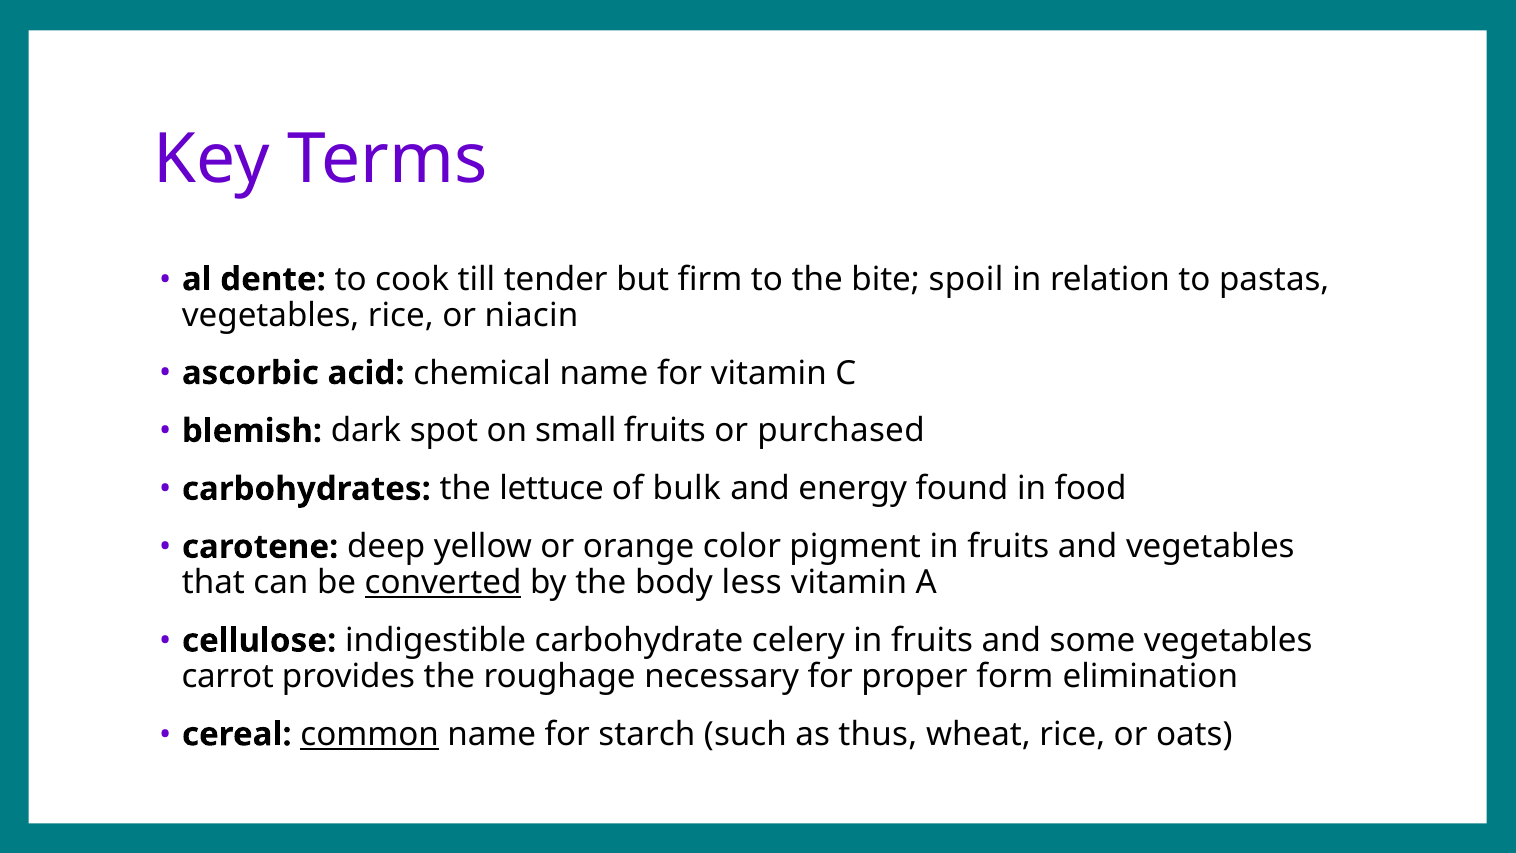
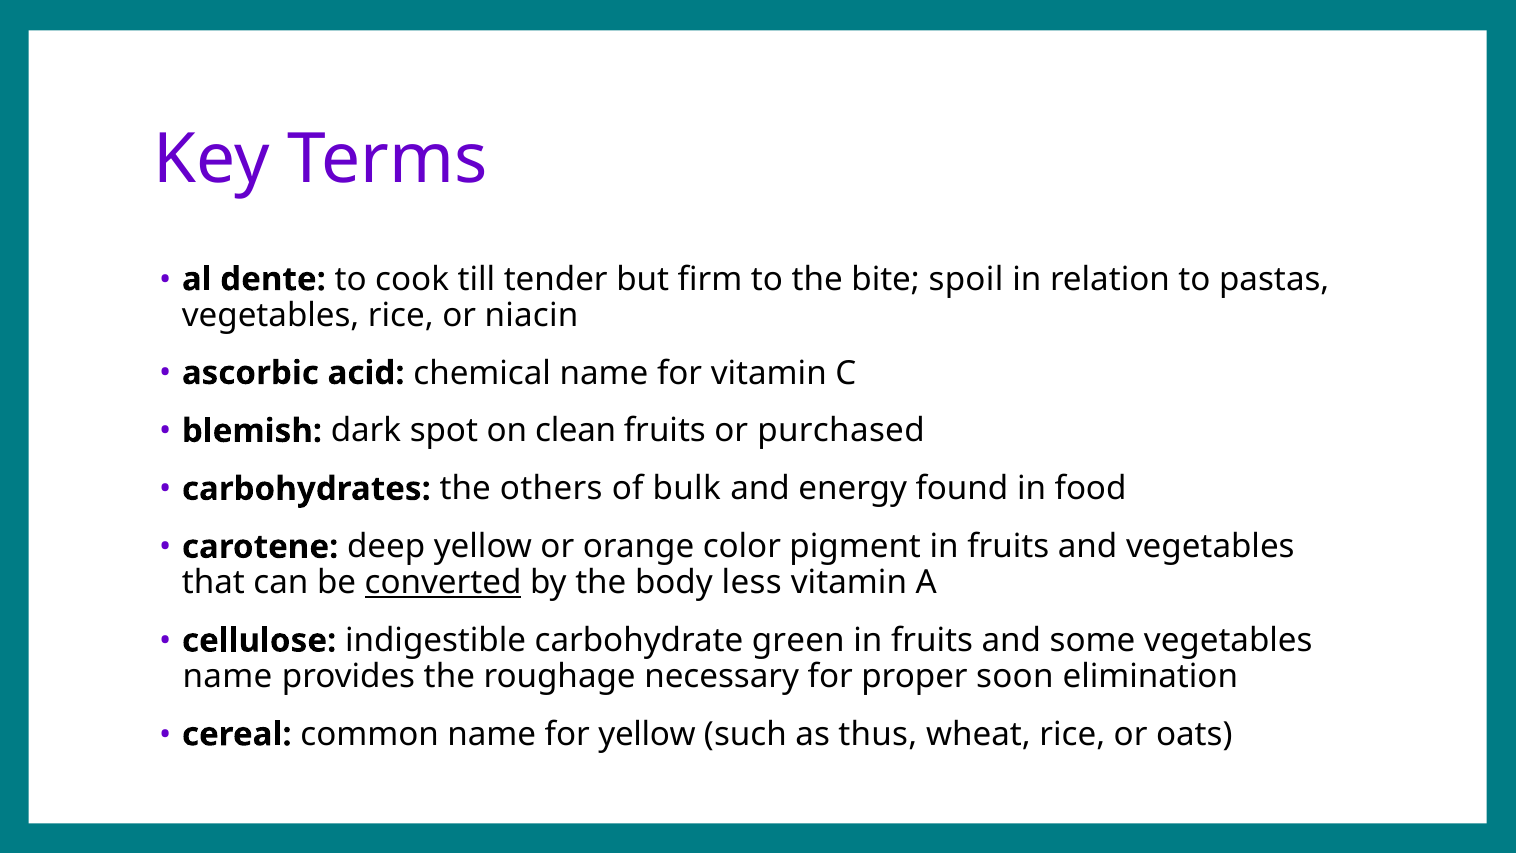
small: small -> clean (576, 431)
lettuce: lettuce -> others (551, 489)
celery: celery -> green (798, 640)
carrot: carrot -> name (227, 676)
form: form -> soon (1015, 676)
common underline: present -> none (370, 734)
for starch: starch -> yellow (647, 734)
